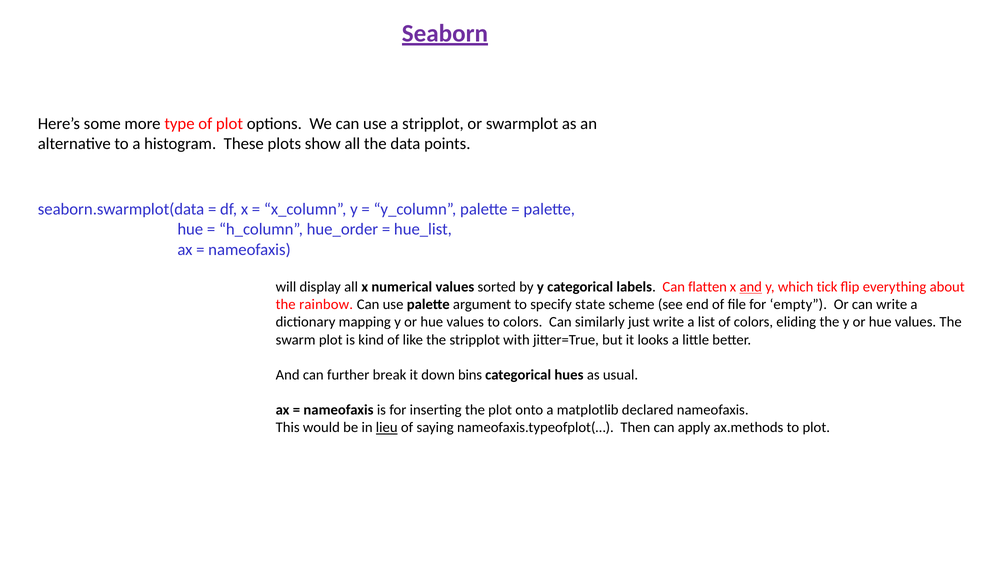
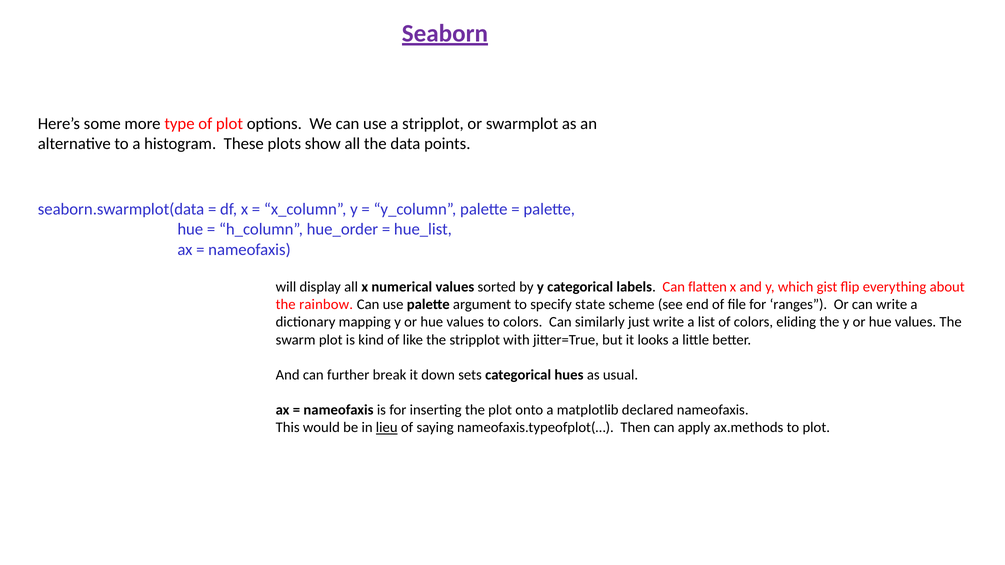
and underline: present -> none (751, 287)
tick: tick -> gist (827, 287)
empty: empty -> ranges (798, 305)
bins: bins -> sets (470, 375)
